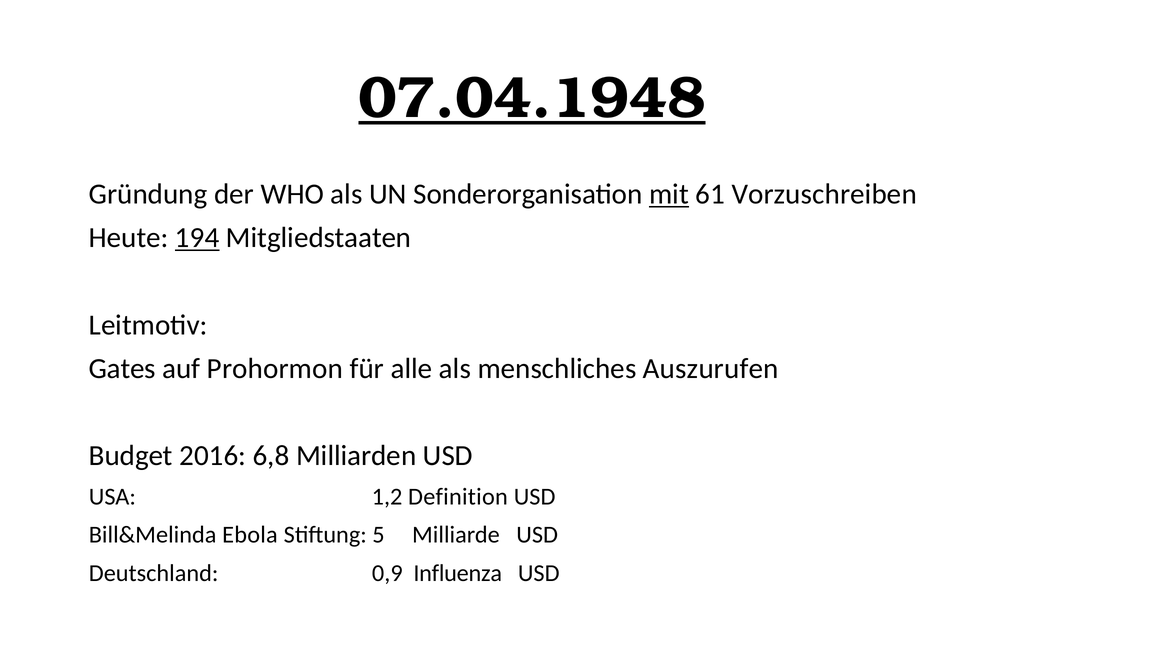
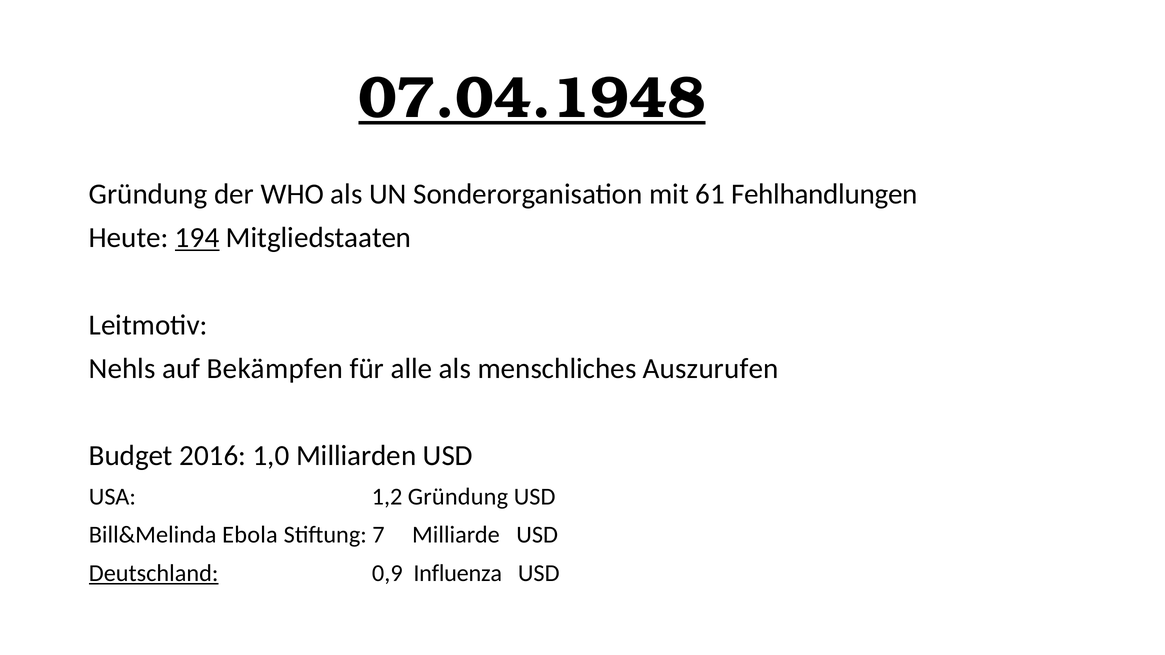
mit underline: present -> none (669, 194)
Vorzuschreiben: Vorzuschreiben -> Fehlhandlungen (824, 194)
Gates: Gates -> Nehls (122, 369)
Prohormon: Prohormon -> Bekämpfen (275, 369)
6,8: 6,8 -> 1,0 (271, 456)
1,2 Definition: Definition -> Gründung (458, 497)
5: 5 -> 7 (378, 535)
Deutschland underline: none -> present (154, 574)
